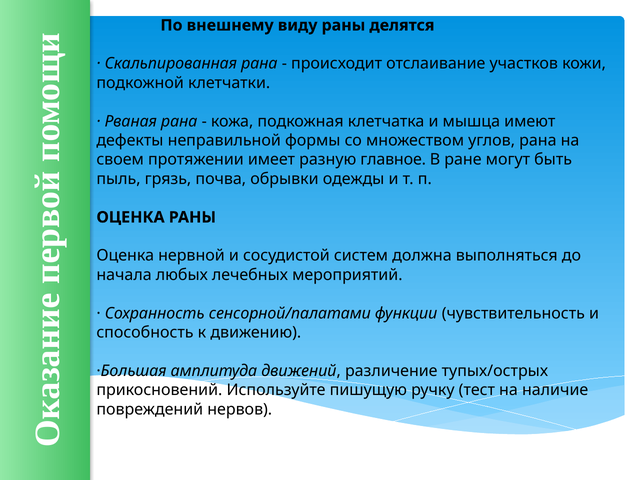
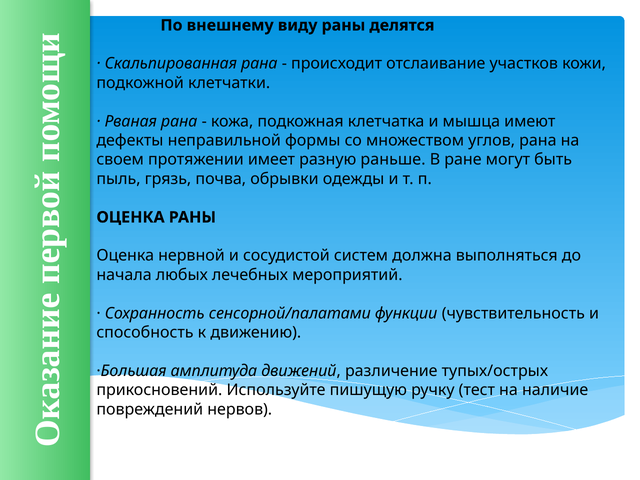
главное: главное -> раньше (393, 160)
